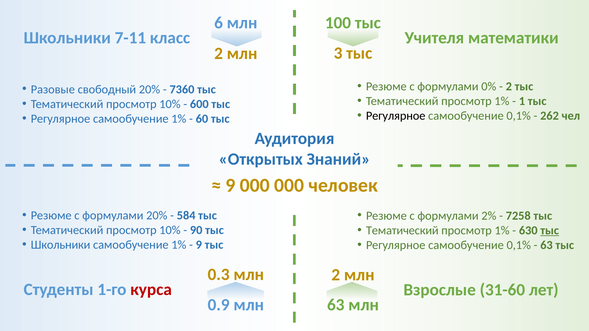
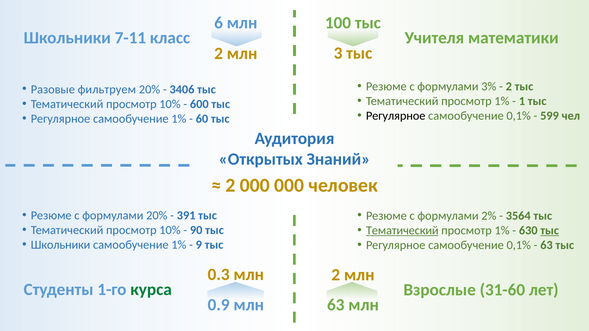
0%: 0% -> 3% (489, 87)
свободный: свободный -> фильтруем (107, 89)
7360: 7360 -> 3406 (182, 89)
262: 262 -> 599 (550, 116)
9: 9 -> 2 (231, 185)
584: 584 -> 391 (186, 216)
7258: 7258 -> 3564 (518, 216)
Тематический underline: none -> present (402, 231)
курса colour: red -> green (151, 290)
